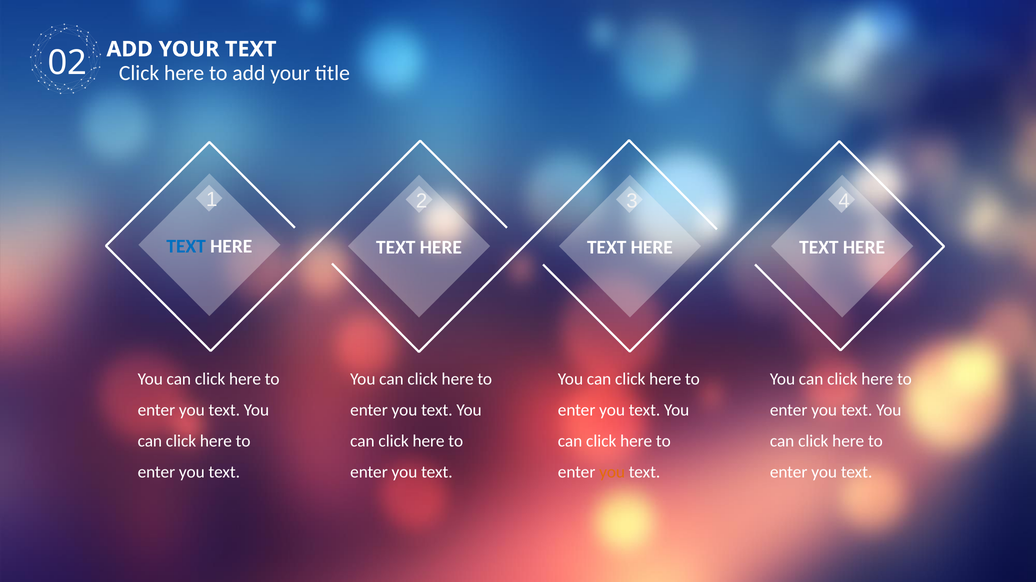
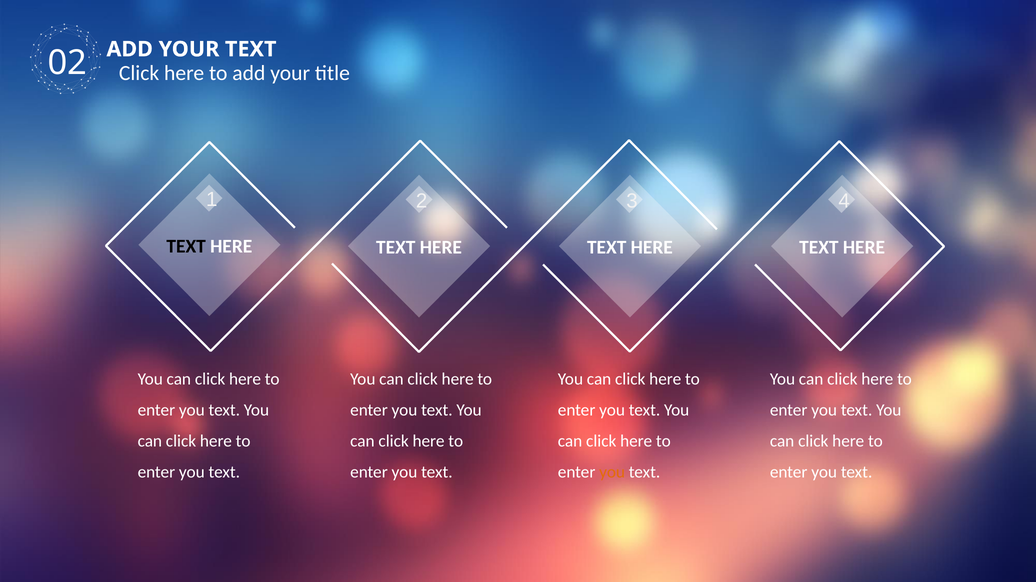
TEXT colour: blue -> black (186, 246)
